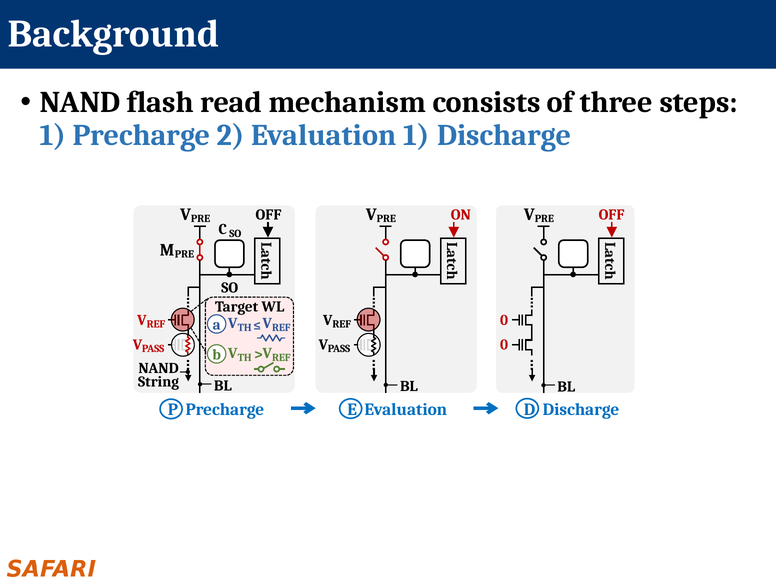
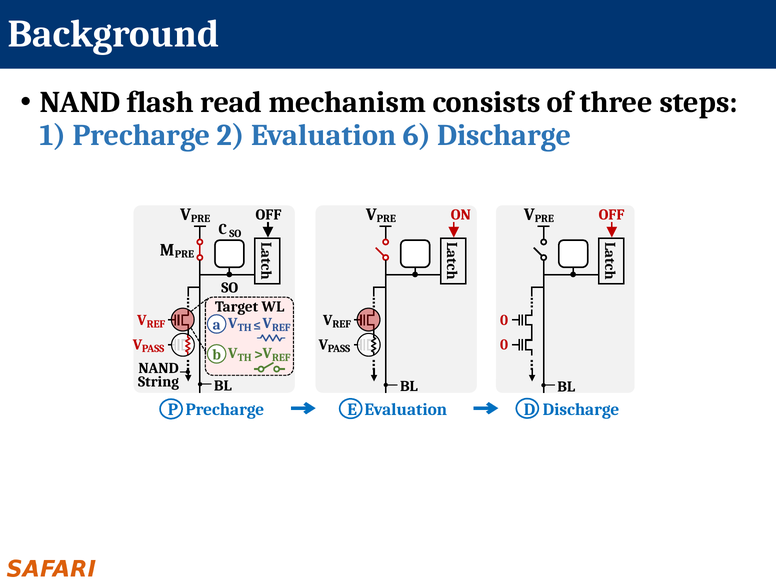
Evaluation 1: 1 -> 6 (417, 135)
